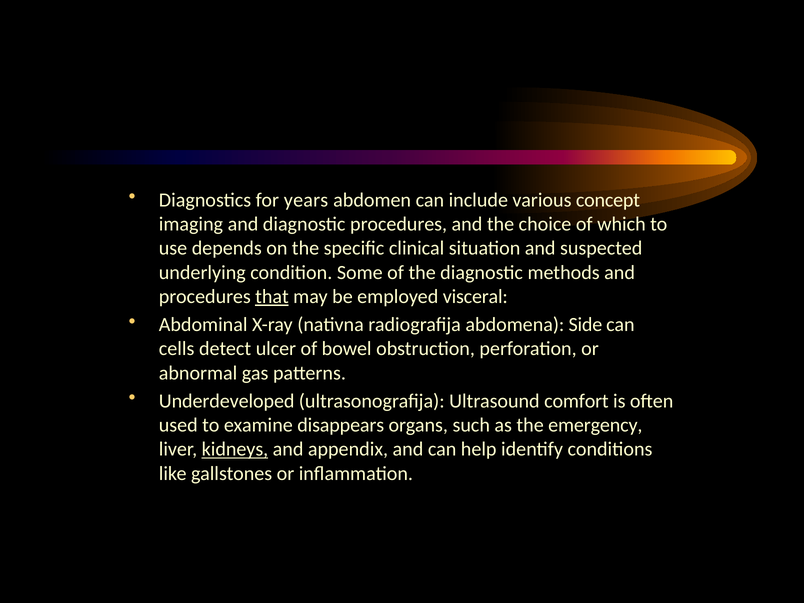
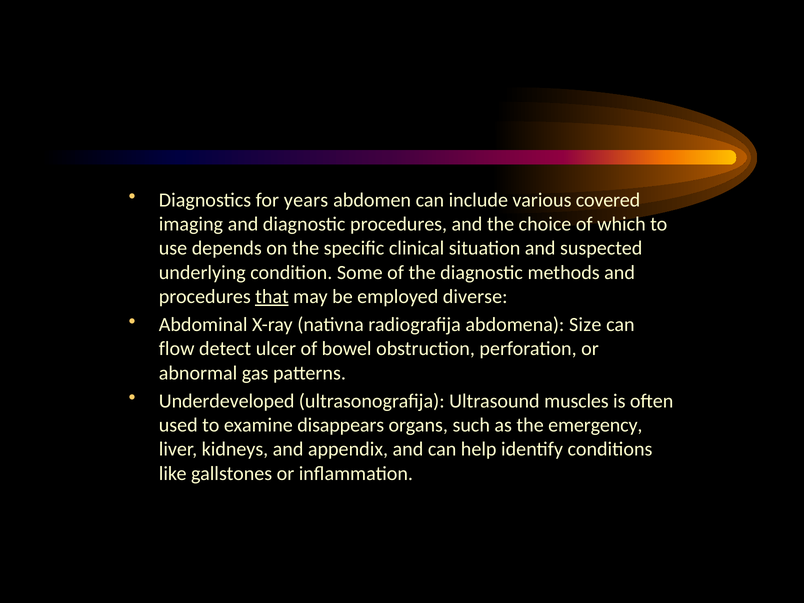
concept: concept -> covered (608, 200)
visceral: visceral -> diverse (475, 297)
Side: Side -> Size (585, 325)
cells: cells -> flow (177, 349)
comfort: comfort -> muscles (576, 401)
kidneys underline: present -> none (235, 449)
